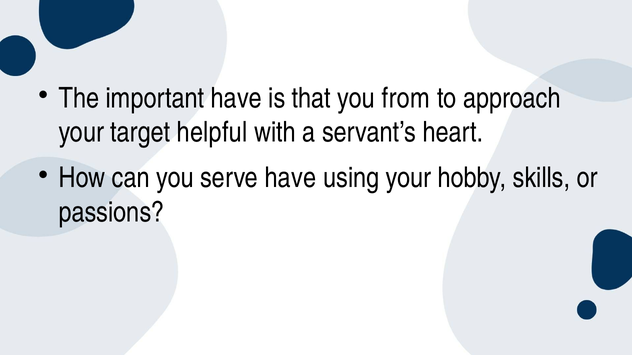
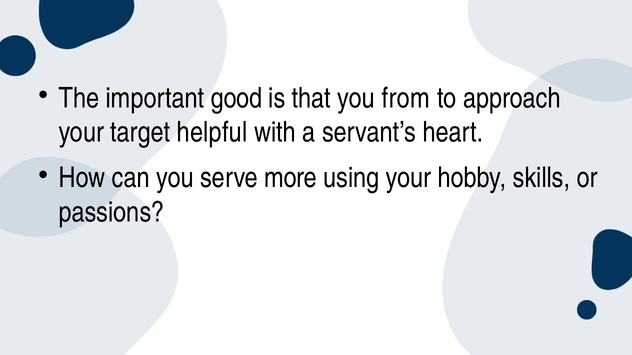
important have: have -> good (237, 98)
serve have: have -> more (291, 178)
